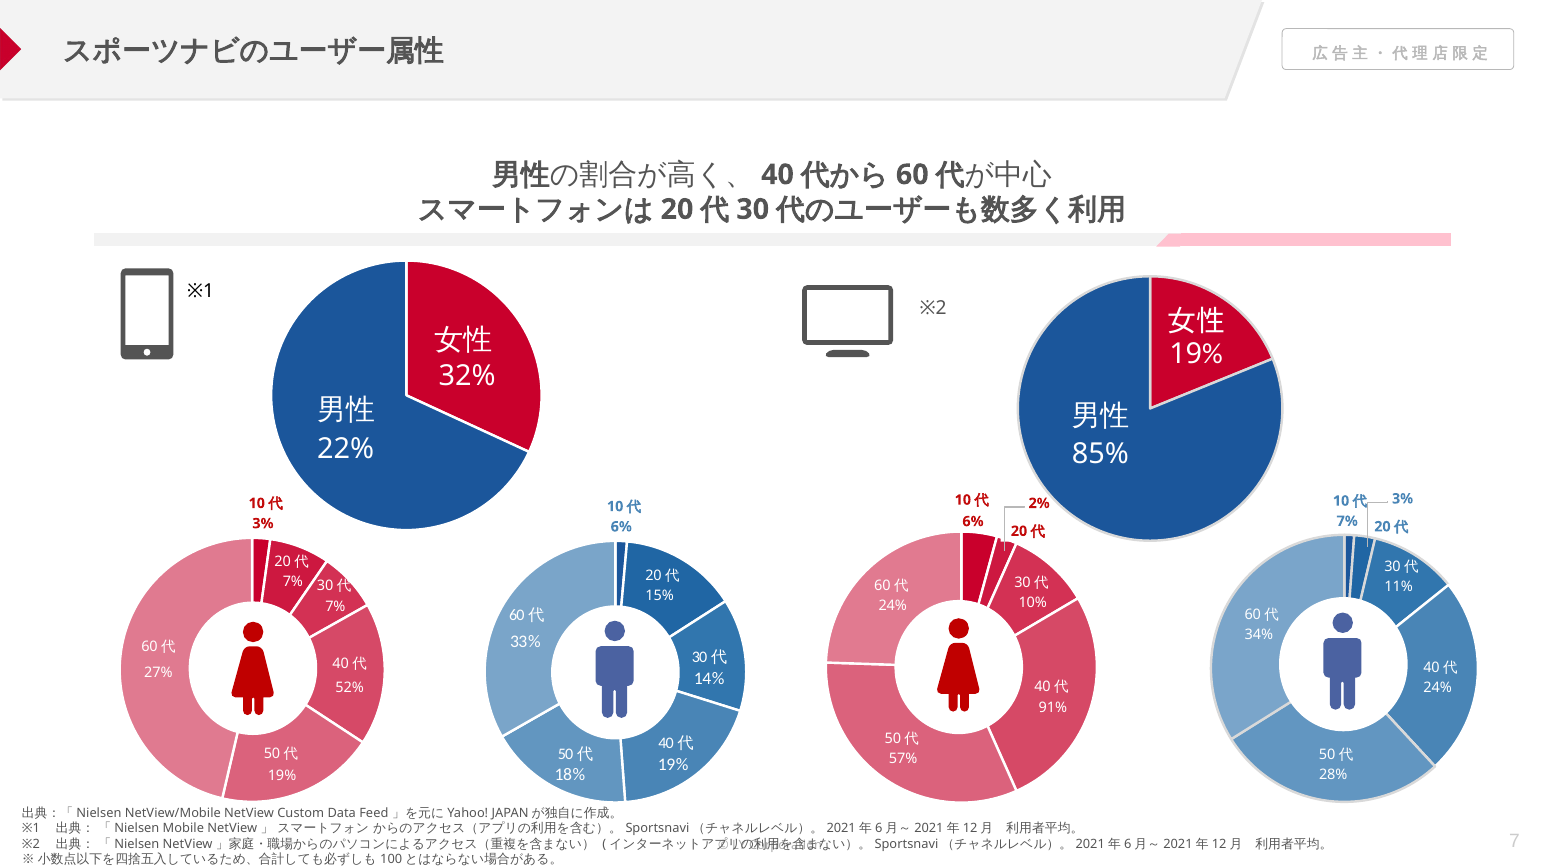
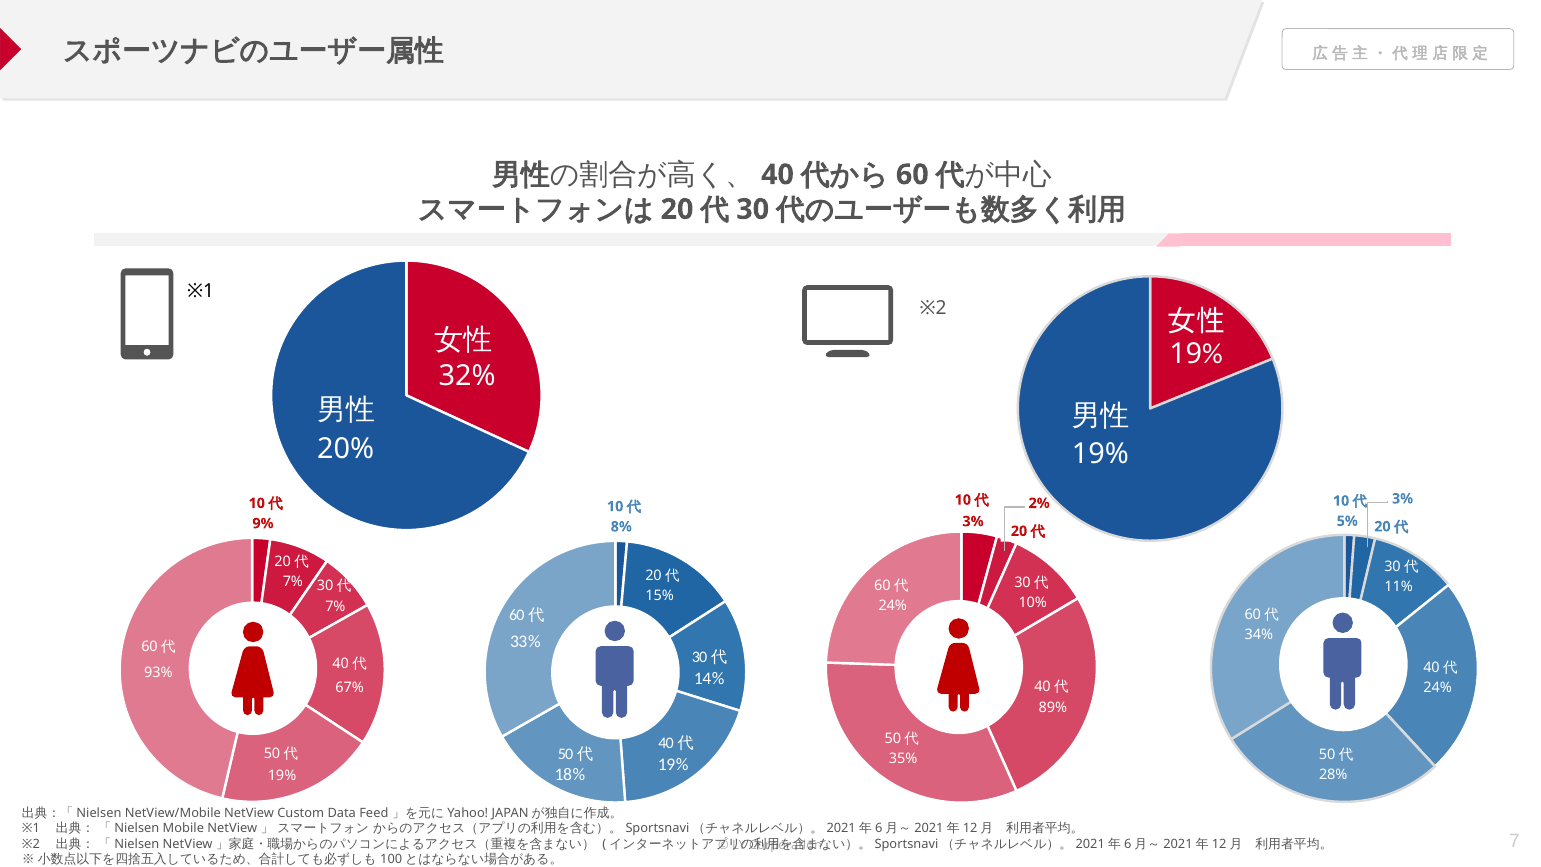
22%: 22% -> 20% (346, 449)
85%: 85% -> 19% (1100, 454)
7%: 7% -> 5% (1347, 521)
6%: 6% -> 3% (973, 521)
3%: 3% -> 9% (263, 523)
6%: 6% -> 8% (621, 527)
27%: 27% -> 93% (158, 672)
52%: 52% -> 67% (350, 687)
91%: 91% -> 89% (1053, 707)
57%: 57% -> 35% (903, 759)
